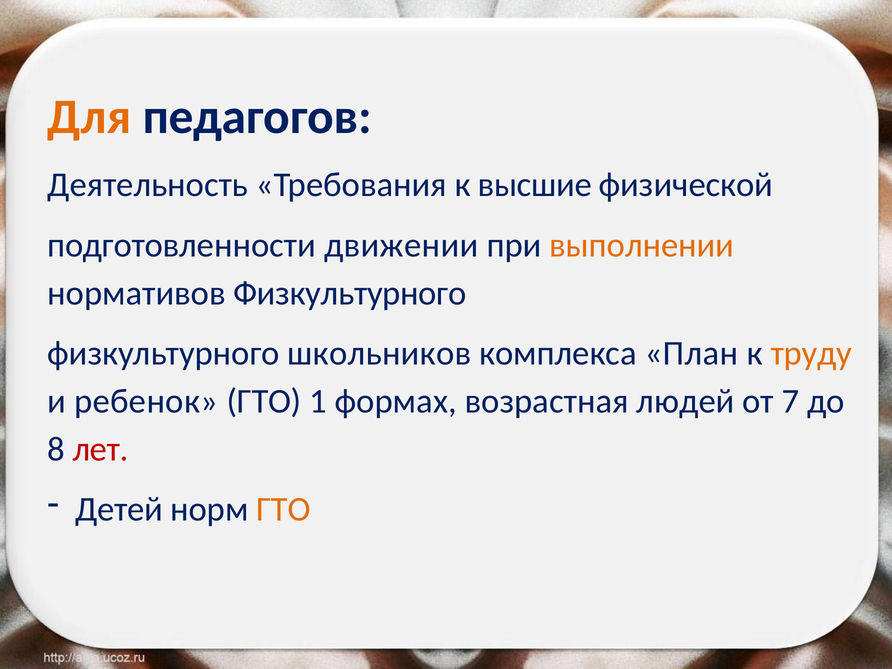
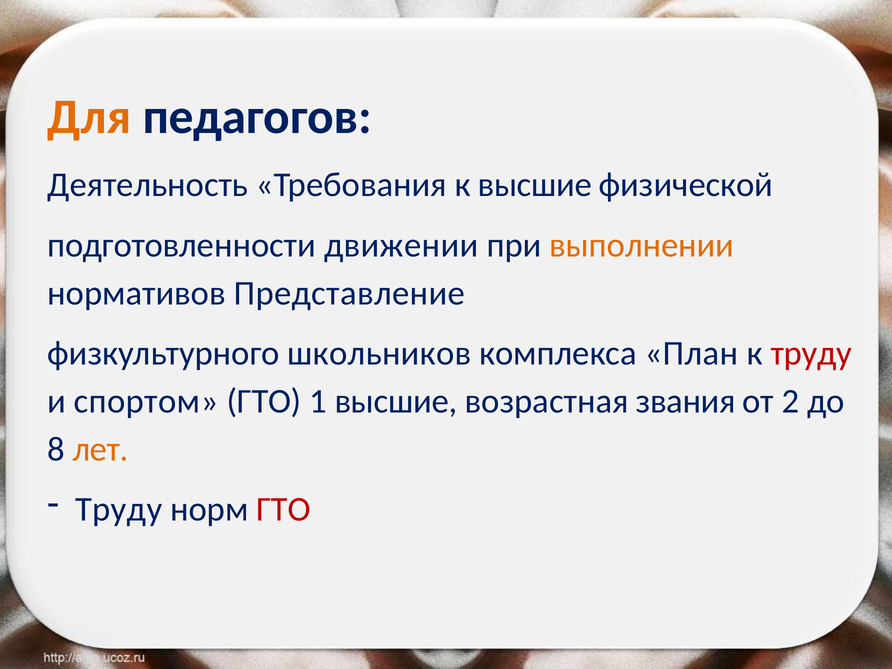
нормативов Физкультурного: Физкультурного -> Представление (349, 293)
труду colour: orange -> red (811, 353)
ребенок: ребенок -> спортом (146, 401)
1 формах: формах -> высшие (396, 401)
людей: людей -> звания (686, 401)
7: 7 -> 2 (790, 401)
лет colour: red -> orange (101, 449)
Детей: Детей -> Труду (119, 509)
ГТО colour: orange -> red (283, 509)
